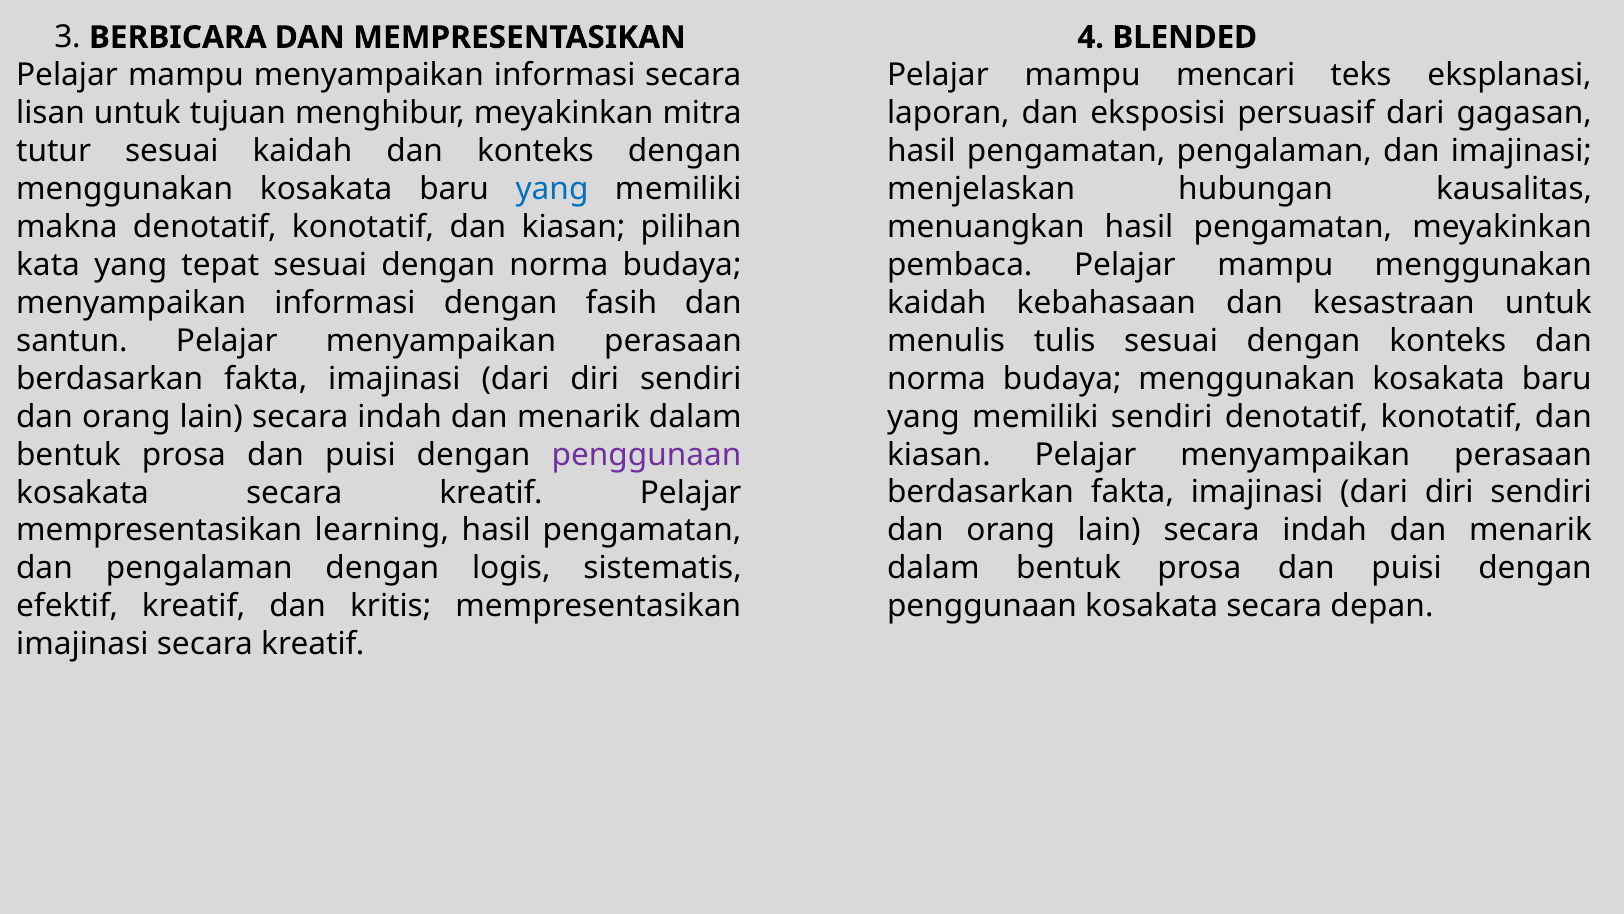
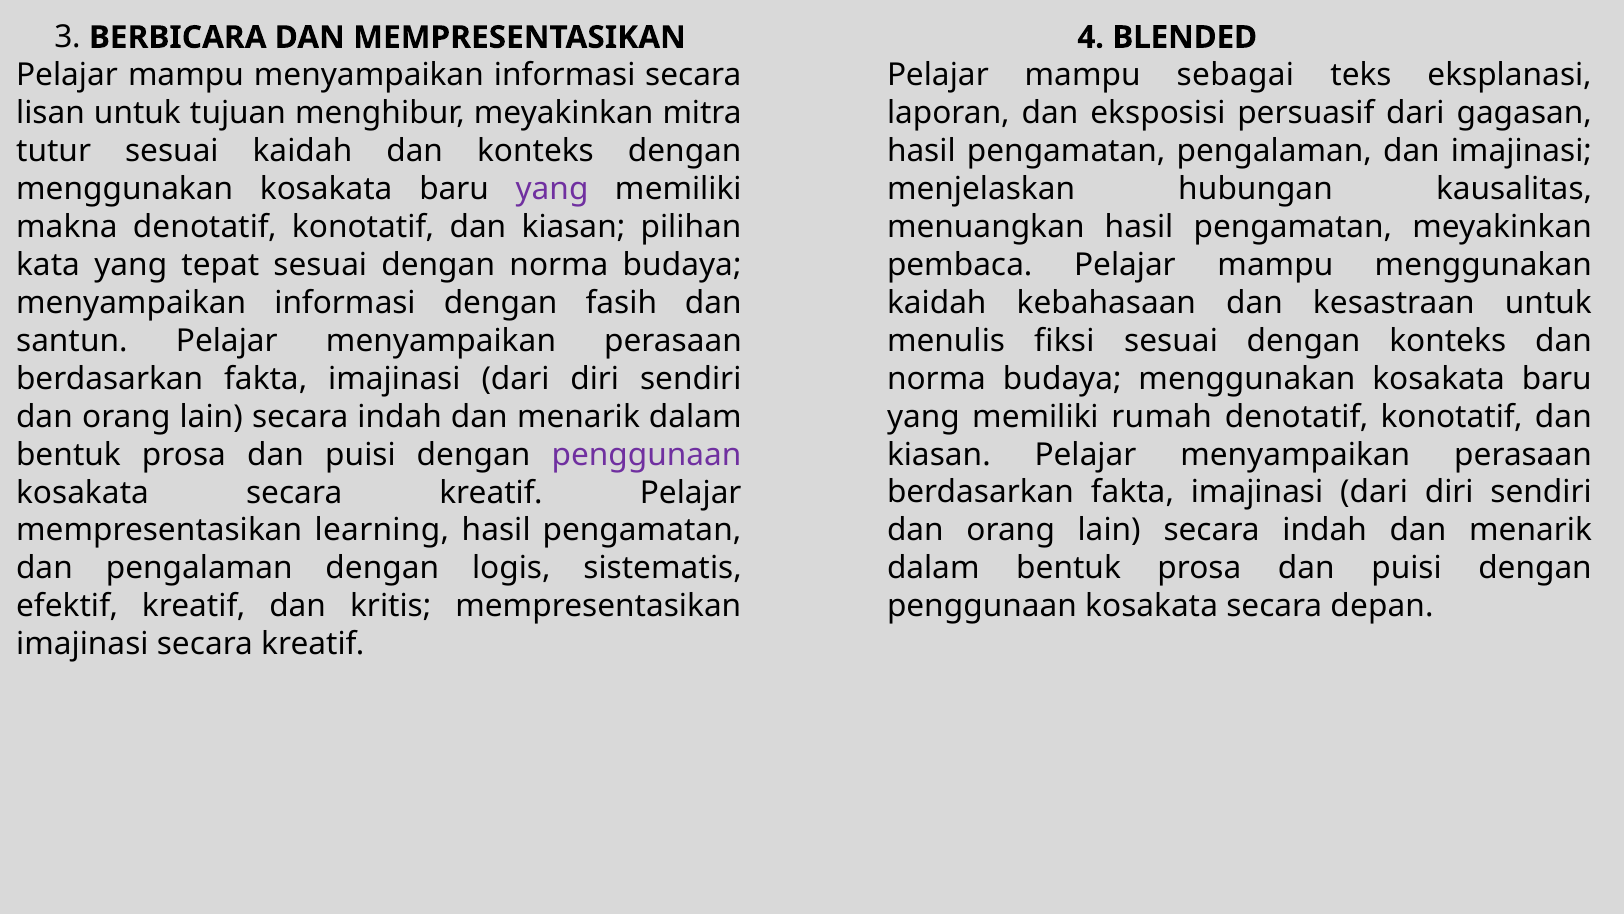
mencari: mencari -> sebagai (1235, 75)
yang colour: blue -> purple (552, 189)
tulis: tulis -> fiksi (1064, 341)
memiliki sendiri: sendiri -> rumah (1162, 416)
